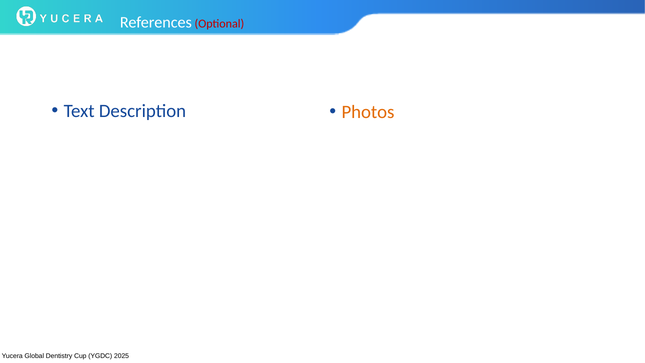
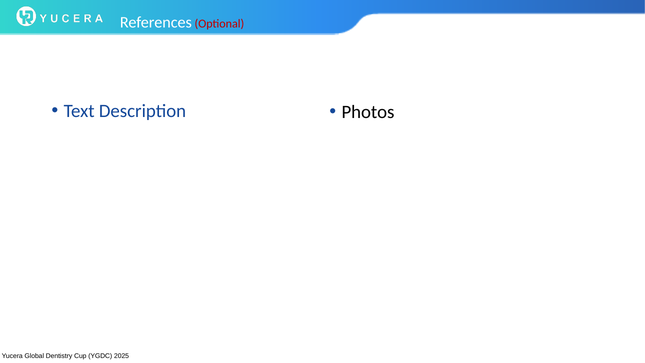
Photos colour: orange -> black (368, 112)
